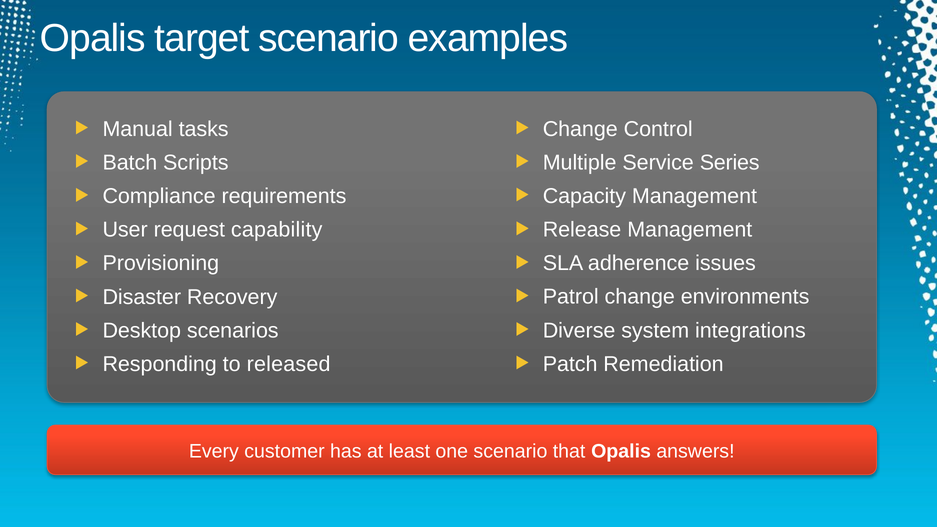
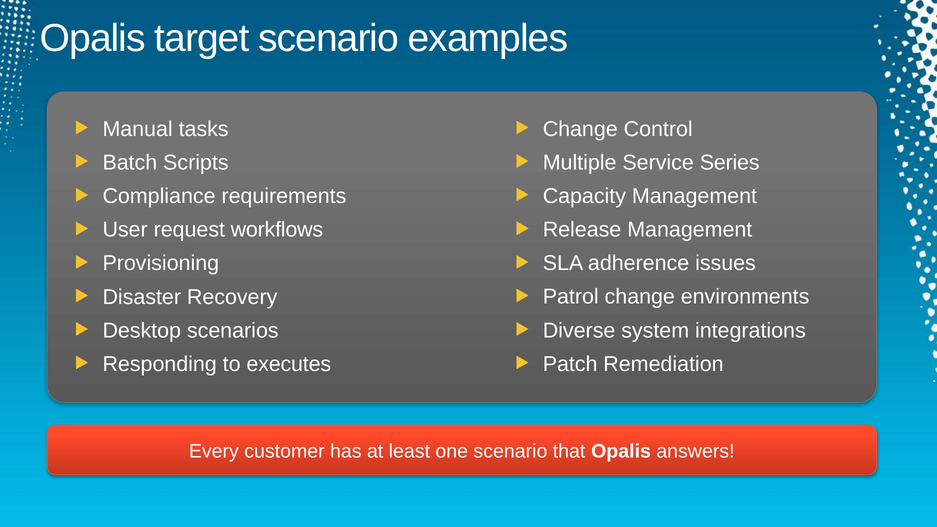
capability: capability -> workflows (277, 230)
released: released -> executes (289, 364)
